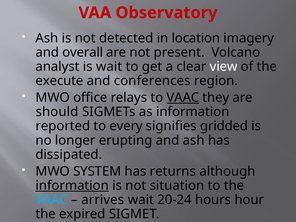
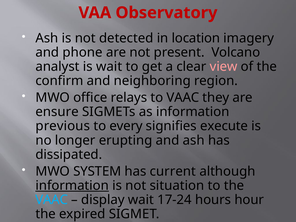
overall: overall -> phone (83, 52)
view colour: white -> pink (224, 67)
execute: execute -> confirm (59, 81)
conferences: conferences -> neighboring (152, 81)
VAAC underline: present -> none (183, 98)
should: should -> ensure (57, 112)
reported: reported -> previous (63, 126)
gridded: gridded -> execute (224, 126)
returns: returns -> current (173, 171)
arrives: arrives -> display (103, 200)
20-24: 20-24 -> 17-24 (174, 200)
